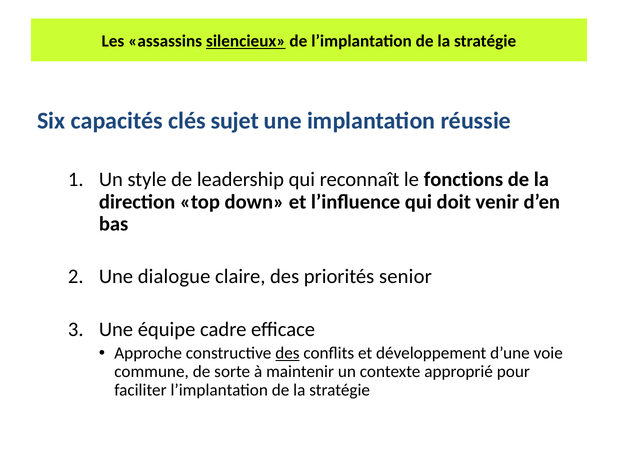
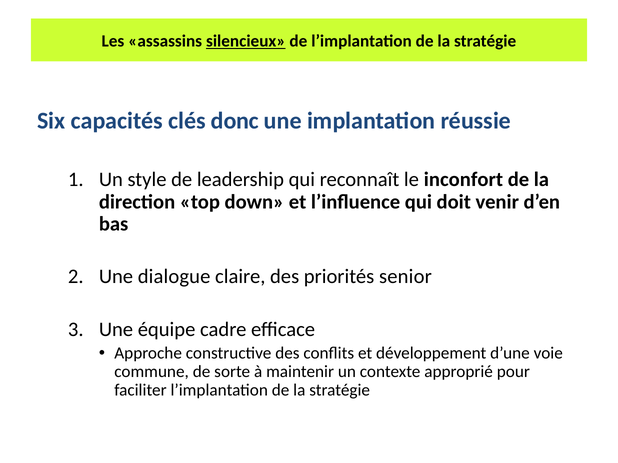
sujet: sujet -> donc (235, 121)
fonctions: fonctions -> inconfort (463, 180)
des underline: present -> none (287, 353)
